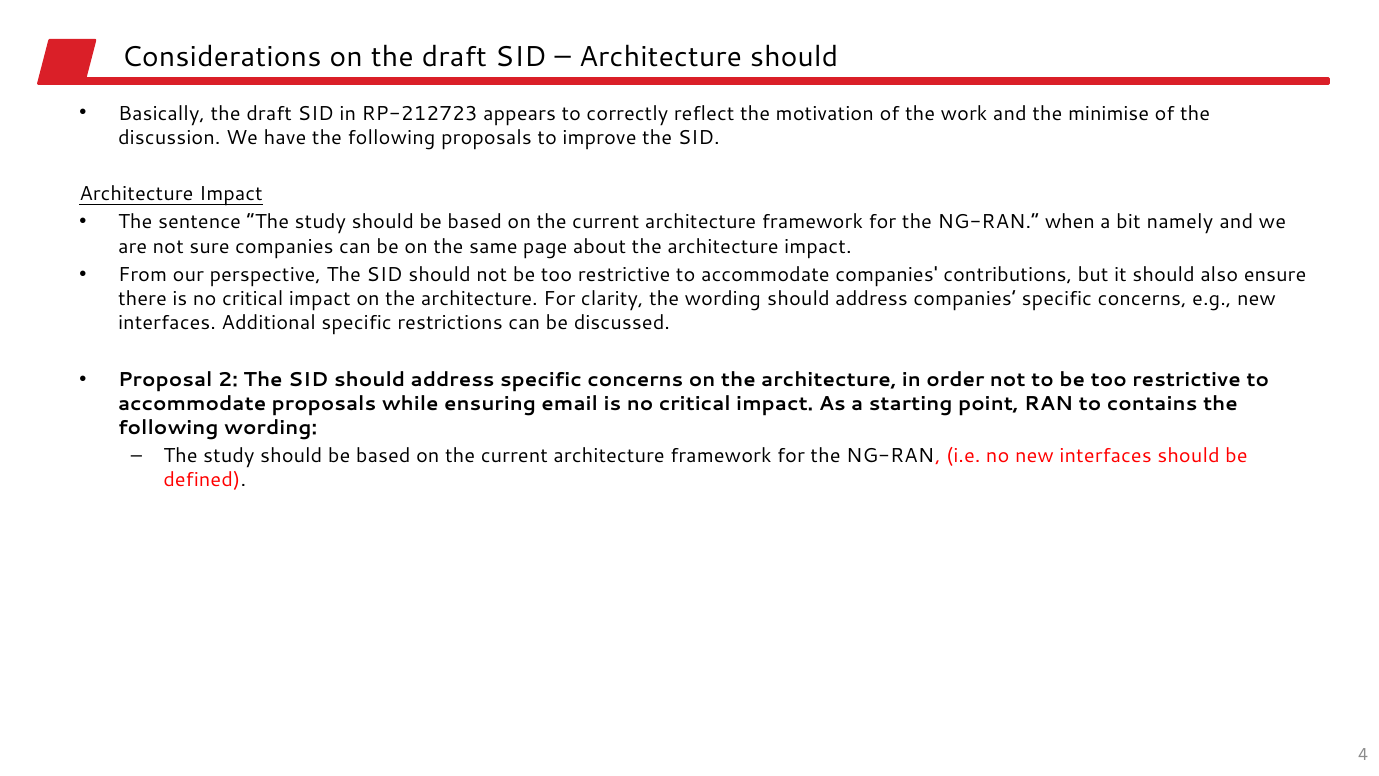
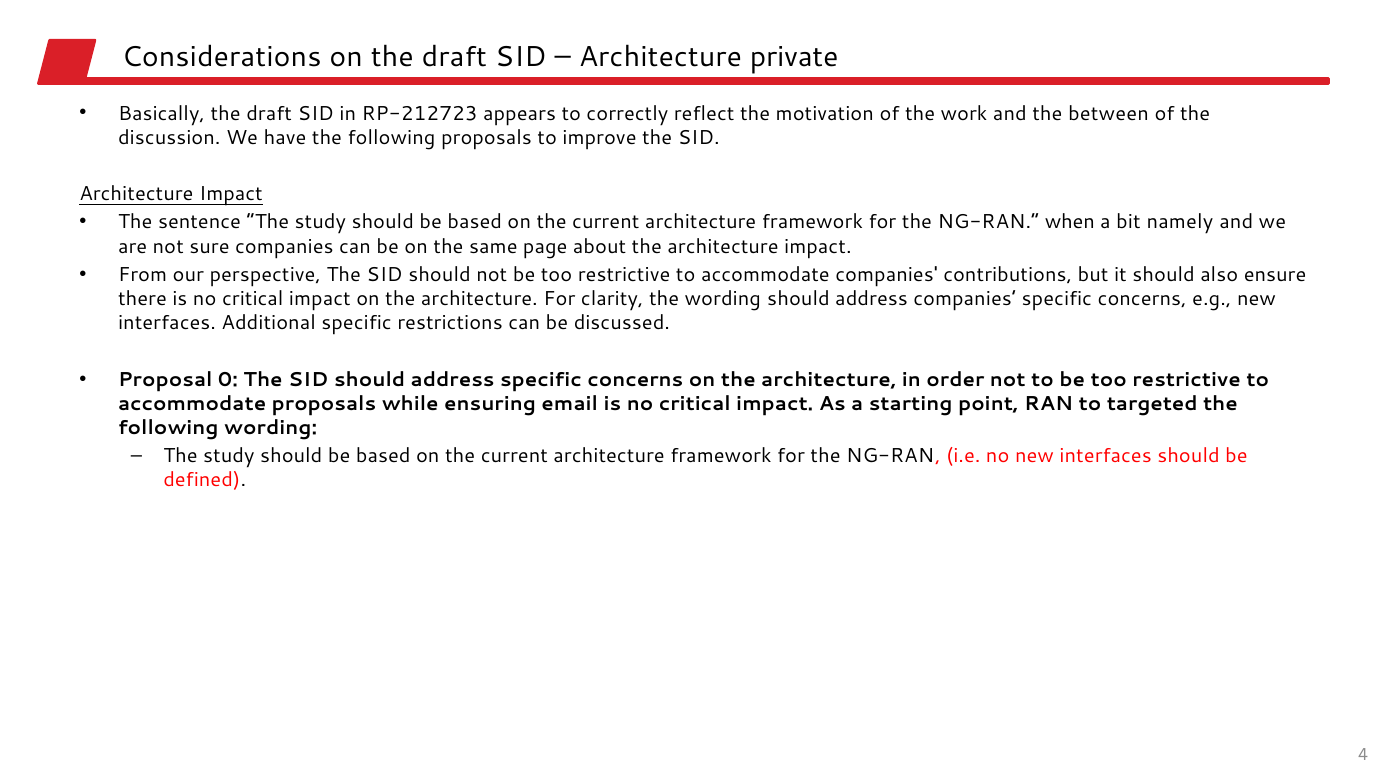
Architecture should: should -> private (794, 57)
minimise: minimise -> between (1108, 113)
2: 2 -> 0 (228, 379)
contains: contains -> targeted (1152, 404)
